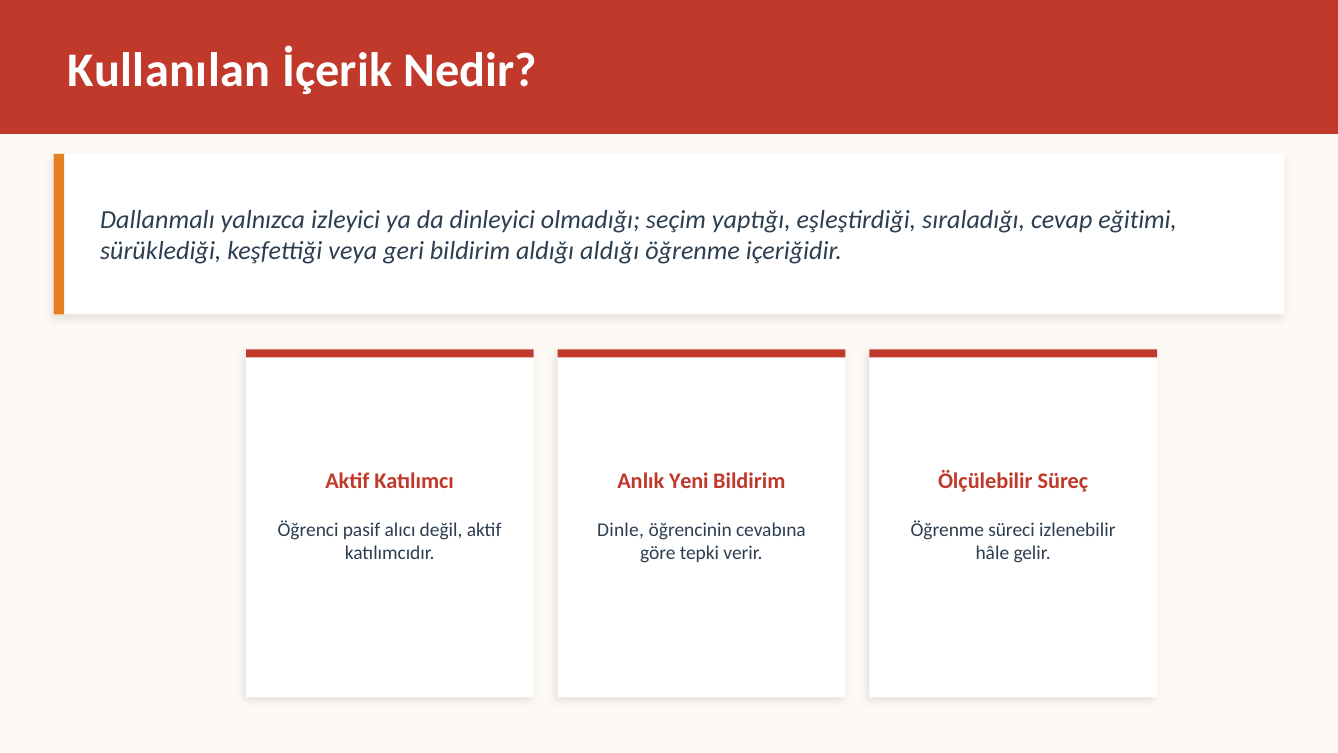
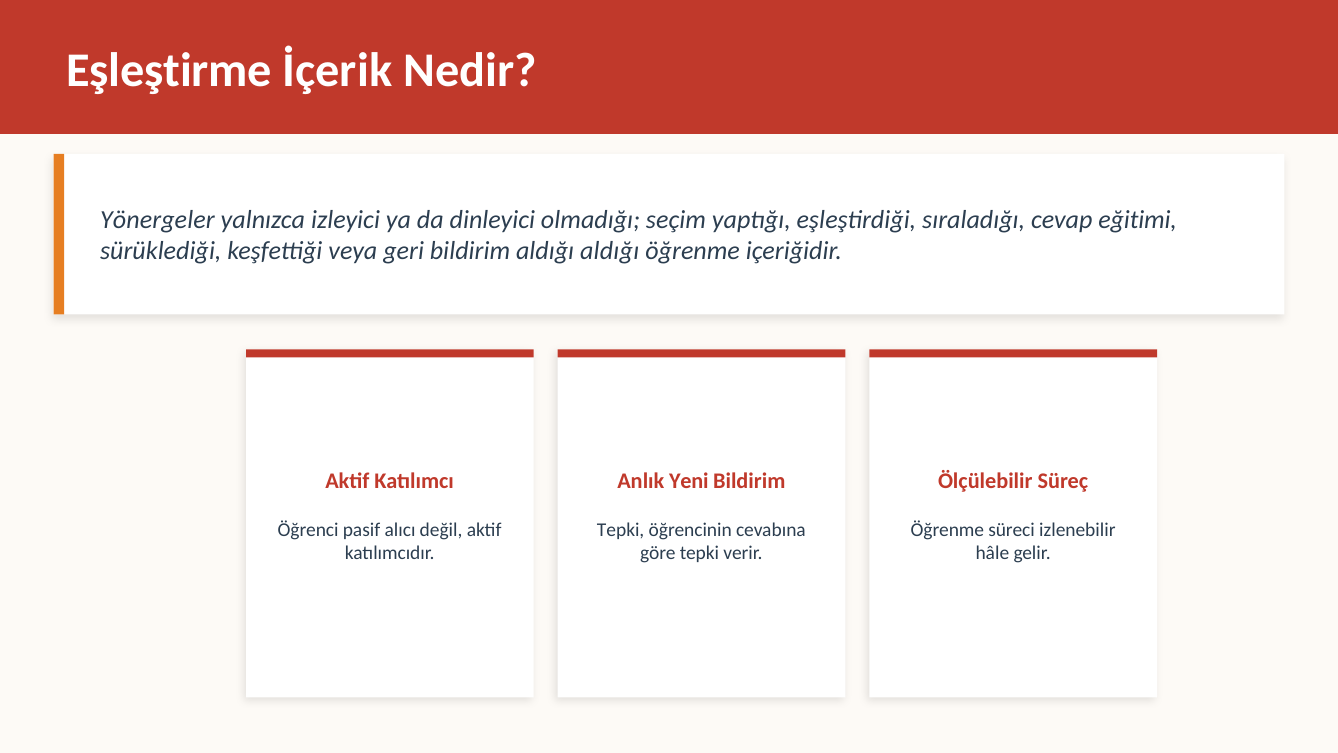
Kullanılan: Kullanılan -> Eşleştirme (169, 70)
Dallanmalı: Dallanmalı -> Yönergeler (157, 220)
Dinle: Dinle -> Tepki (621, 529)
